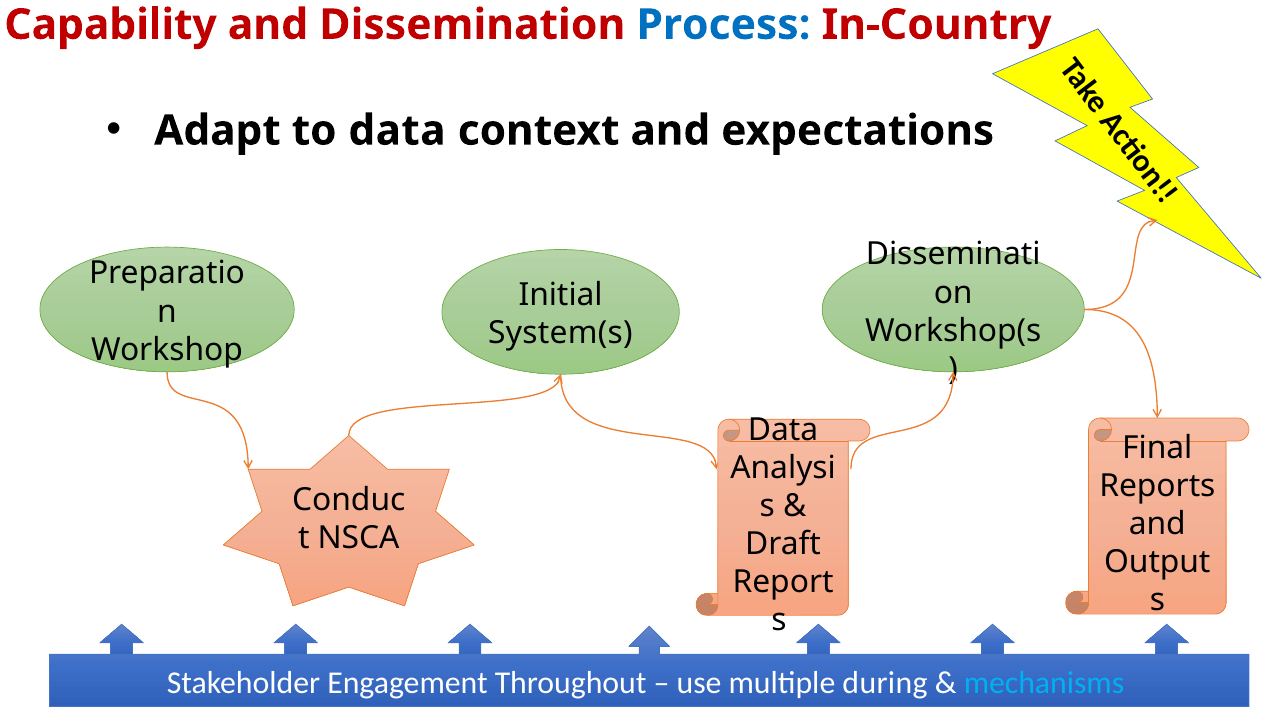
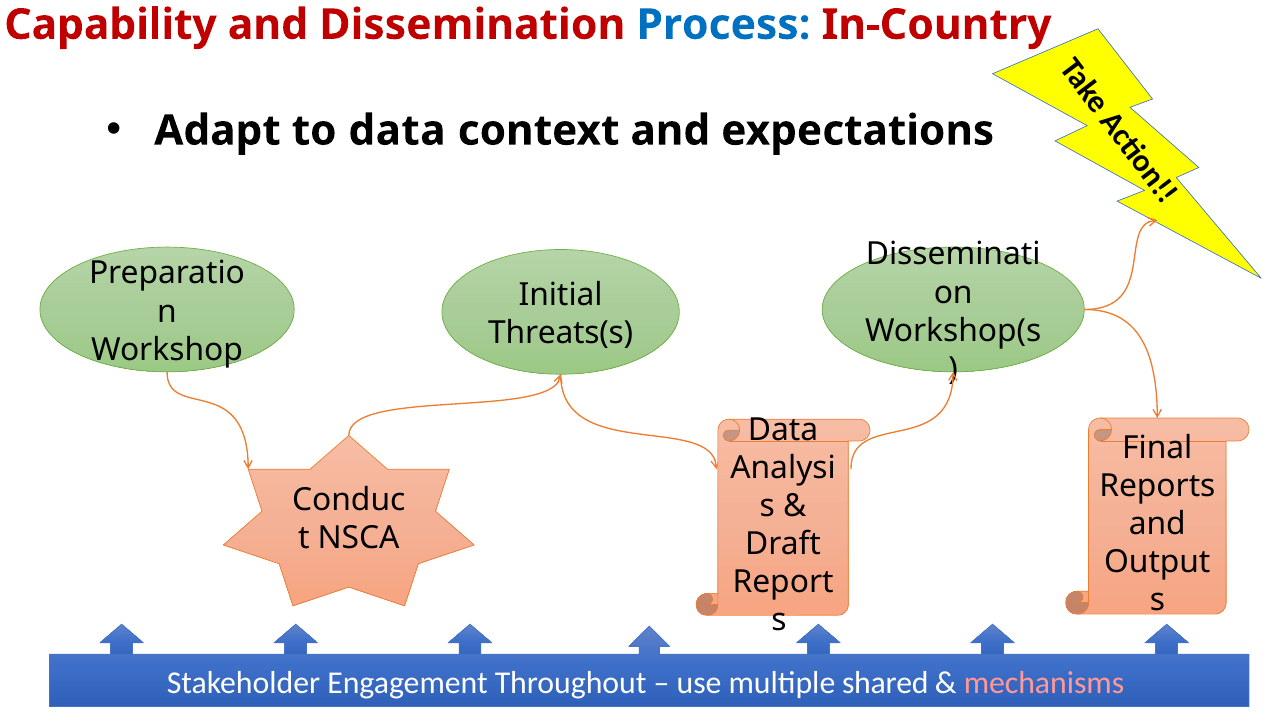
System(s: System(s -> Threats(s (561, 333)
during: during -> shared (885, 683)
mechanisms colour: light blue -> pink (1044, 683)
